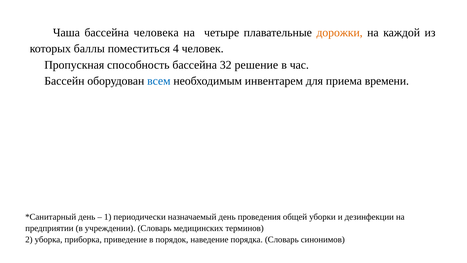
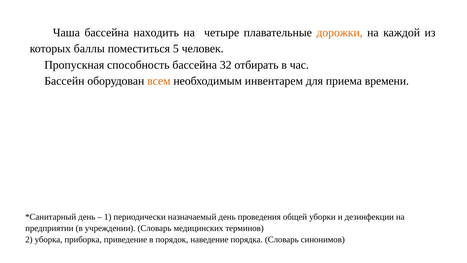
человека: человека -> находить (156, 33)
4: 4 -> 5 (176, 49)
решение: решение -> отбирать (256, 65)
всем colour: blue -> orange (159, 81)
